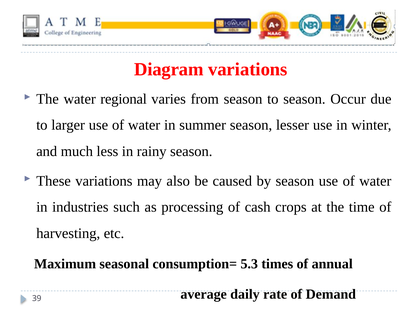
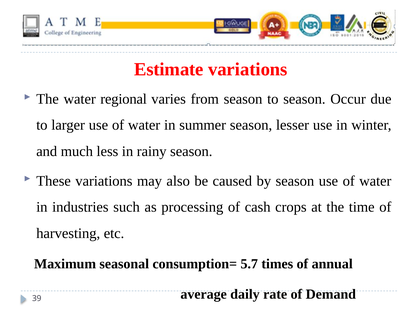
Diagram: Diagram -> Estimate (169, 69)
5.3: 5.3 -> 5.7 (249, 263)
